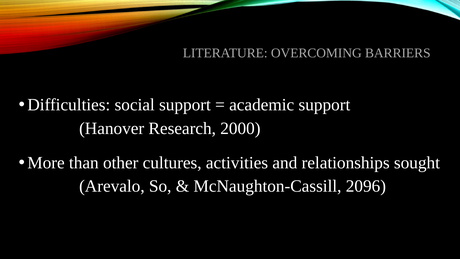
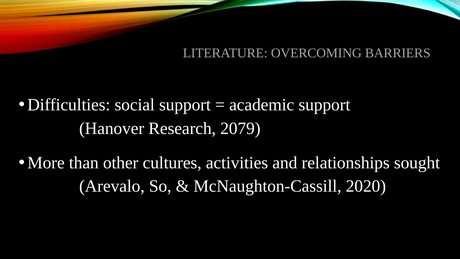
2000: 2000 -> 2079 (240, 128)
2096: 2096 -> 2020 (366, 186)
